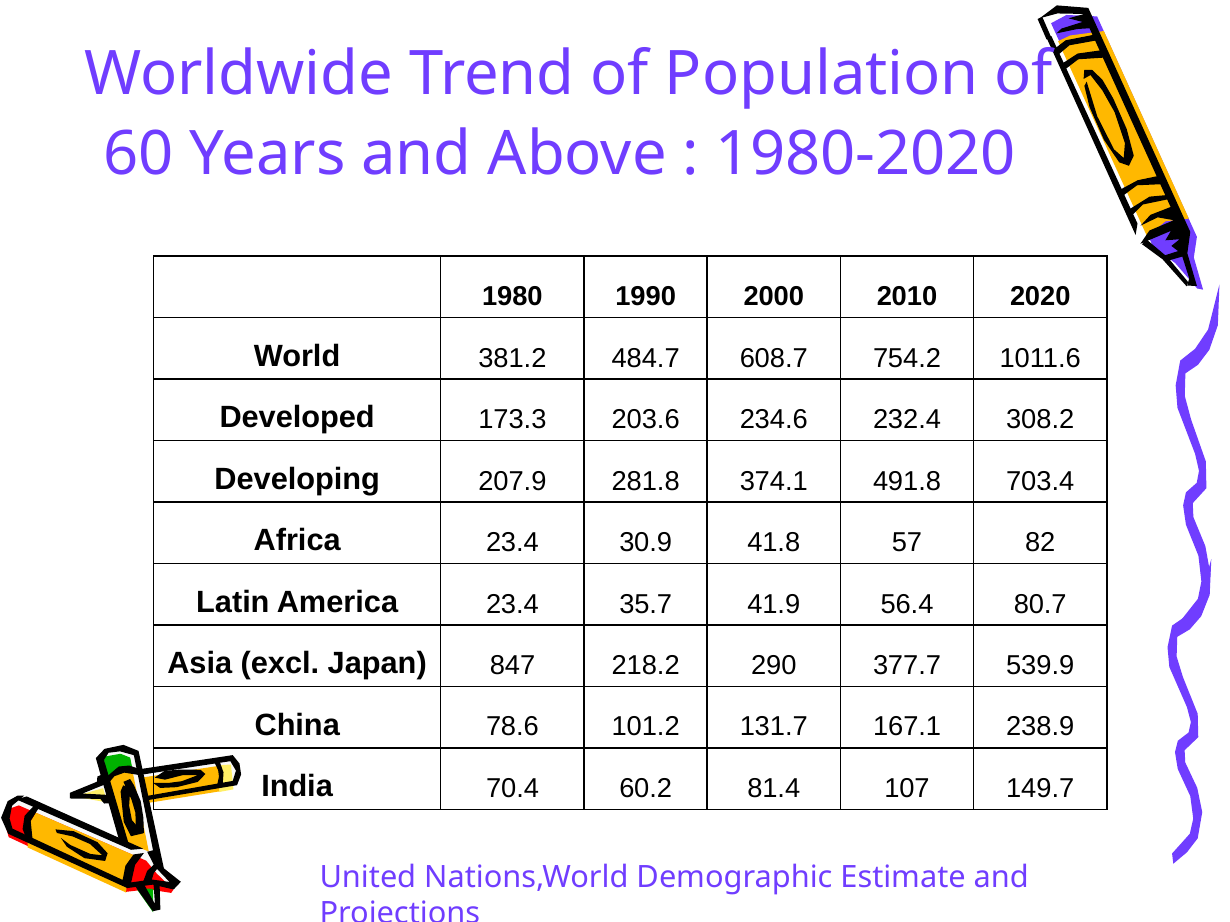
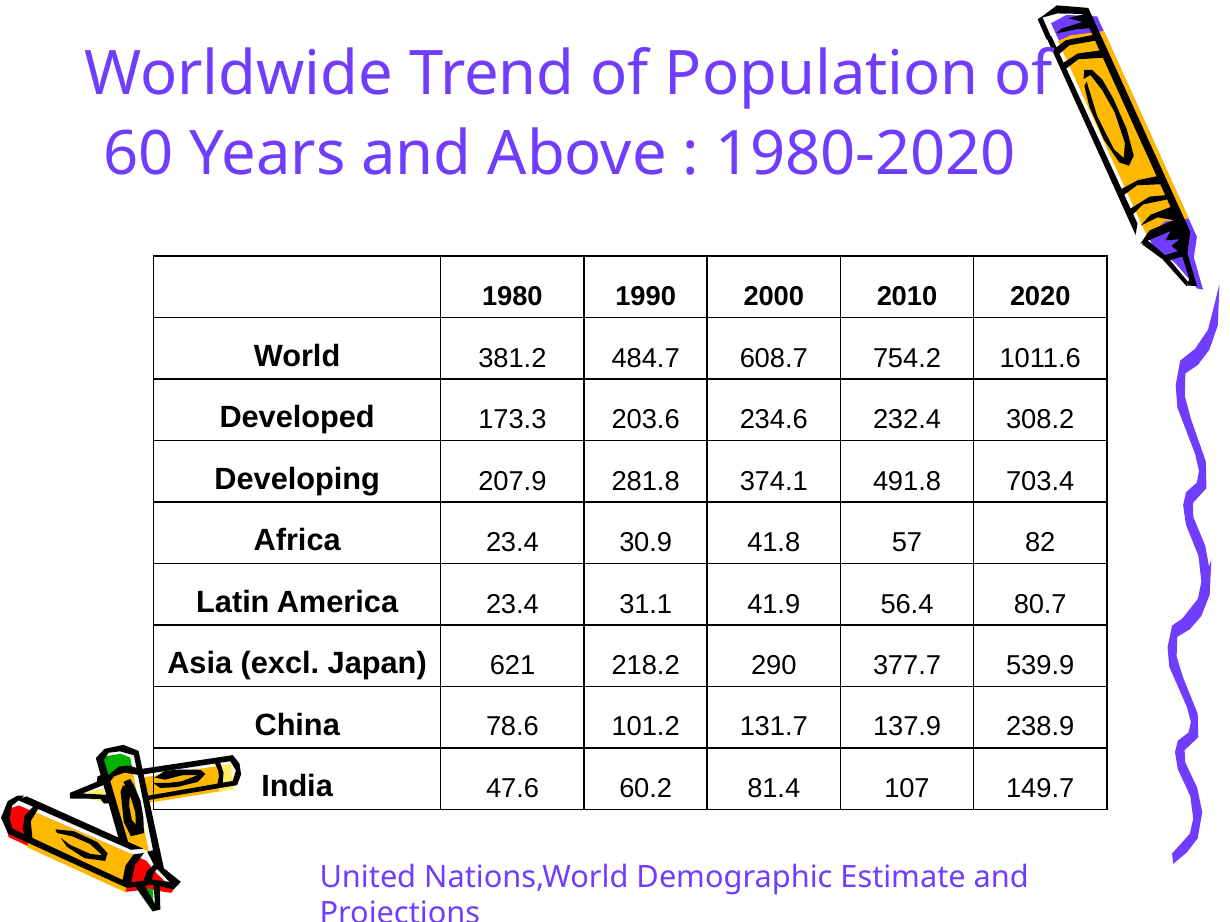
35.7: 35.7 -> 31.1 (646, 604)
847: 847 -> 621 (513, 666)
167.1: 167.1 -> 137.9 (907, 727)
70.4: 70.4 -> 47.6 (513, 789)
